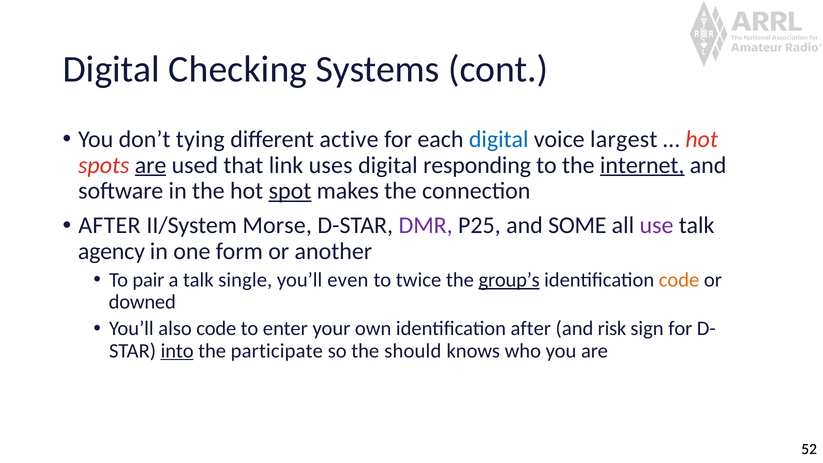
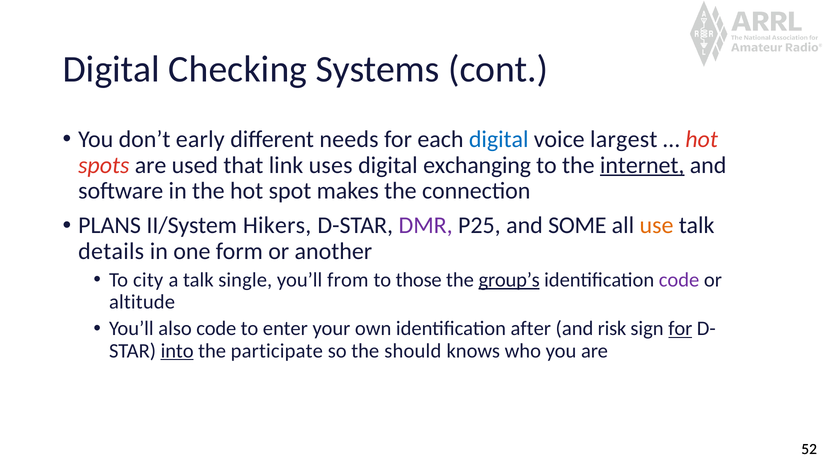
tying: tying -> early (200, 139)
active: active -> needs (349, 139)
are underline: present -> none (151, 165)
responding: responding -> exchanging (477, 165)
spot underline: present -> none (290, 191)
AFTER: AFTER -> PLANS (110, 226)
Morse: Morse -> Hikers (277, 226)
use colour: purple -> orange (657, 226)
agency: agency -> details (111, 251)
pair: pair -> city (148, 280)
even: even -> from (348, 280)
twice: twice -> those (419, 280)
code colour: orange -> purple (679, 280)
downed: downed -> altitude (142, 302)
for underline: none -> present (680, 329)
